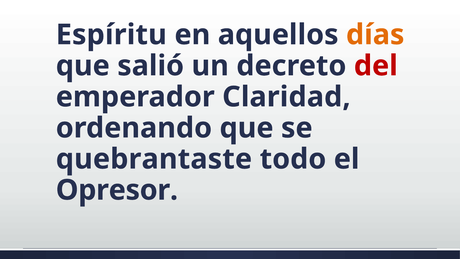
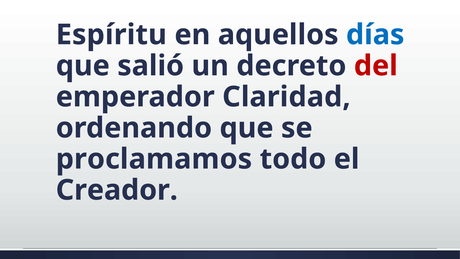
días colour: orange -> blue (375, 35)
quebrantaste: quebrantaste -> proclamamos (154, 159)
Opresor: Opresor -> Creador (117, 190)
